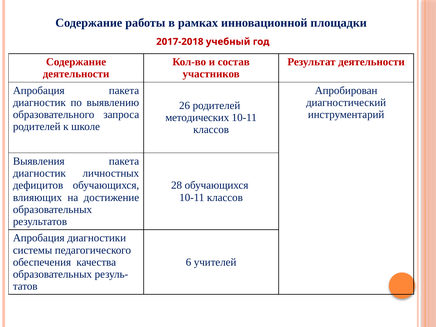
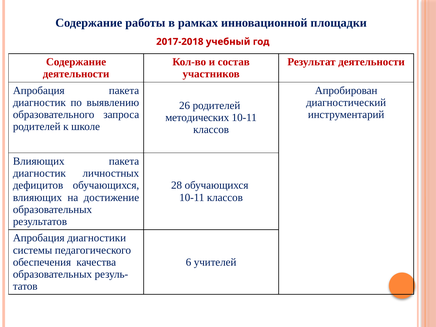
Выявления: Выявления -> Влияющих (39, 161)
